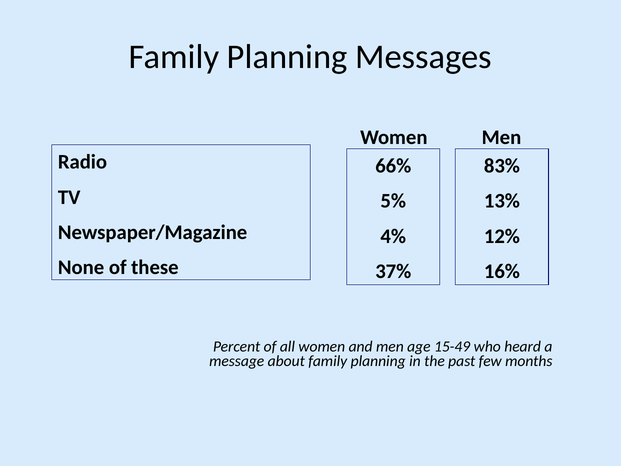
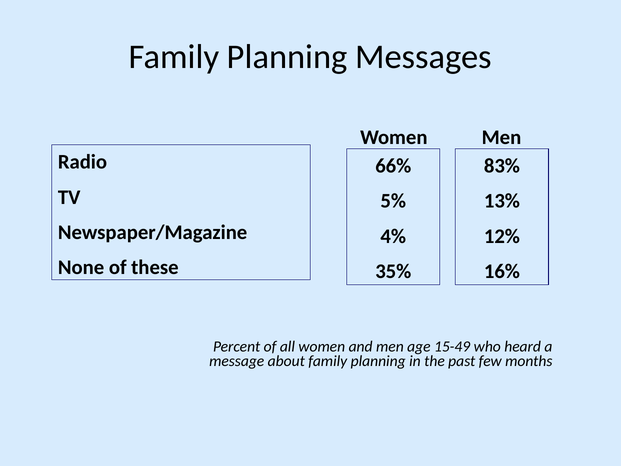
37%: 37% -> 35% (393, 271)
